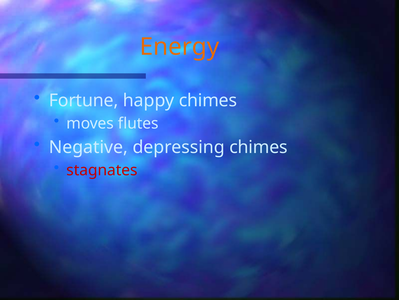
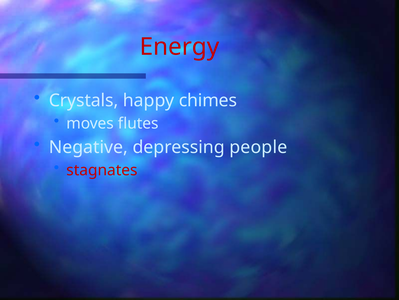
Energy colour: orange -> red (180, 47)
Fortune: Fortune -> Crystals (84, 100)
depressing chimes: chimes -> people (258, 147)
